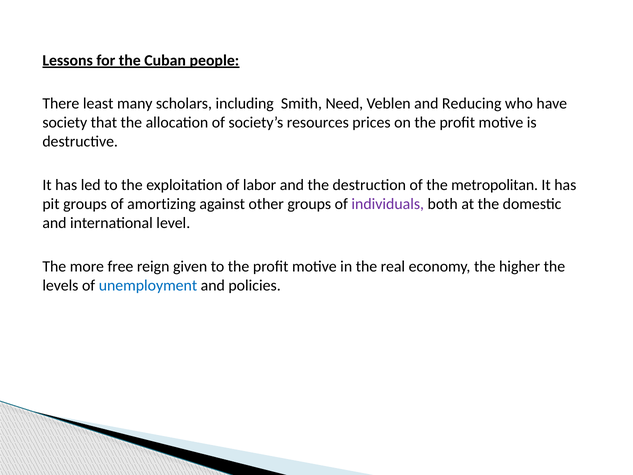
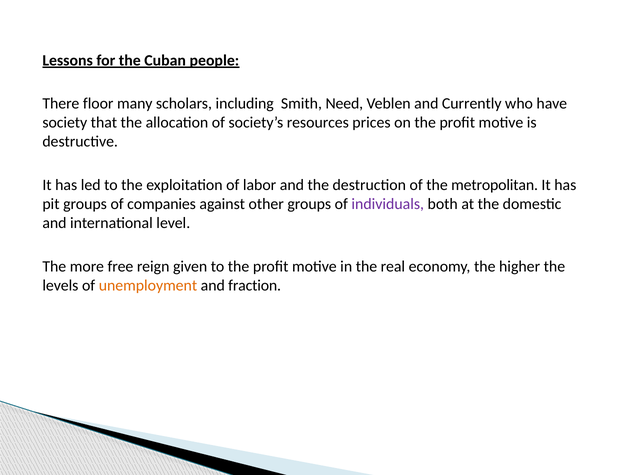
least: least -> floor (98, 104)
Reducing: Reducing -> Currently (472, 104)
amortizing: amortizing -> companies (162, 204)
unemployment colour: blue -> orange (148, 285)
policies: policies -> fraction (255, 285)
